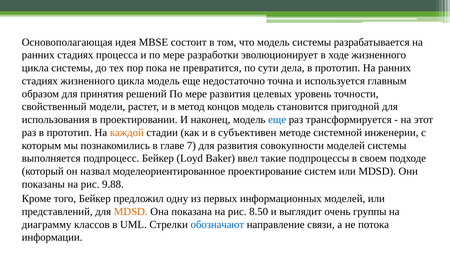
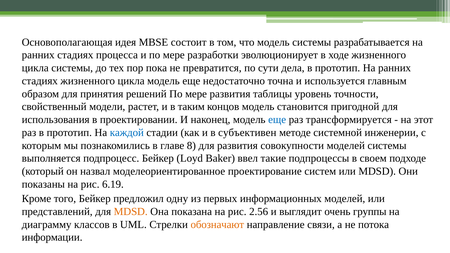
целевых: целевых -> таблицы (273, 94)
метод: метод -> таким (191, 107)
каждой colour: orange -> blue (127, 133)
7: 7 -> 8 (191, 146)
9.88: 9.88 -> 6.19 (113, 184)
8.50: 8.50 -> 2.56 (259, 212)
обозначают colour: blue -> orange (217, 225)
